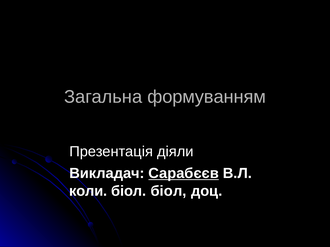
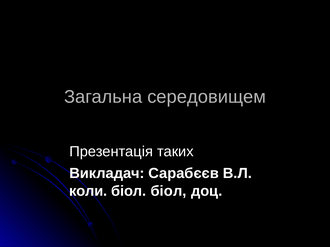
формуванням: формуванням -> середовищем (207, 97)
діяли: діяли -> таких (175, 152)
Сарабєєв underline: present -> none (184, 174)
